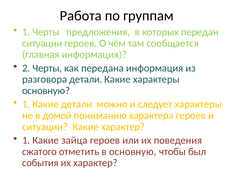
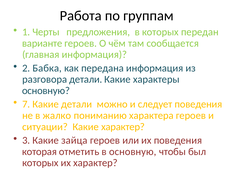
ситуации: ситуации -> варианте (42, 43)
2 Черты: Черты -> Бабка (47, 68)
1: 1 -> 7 (26, 104)
следует характеры: характеры -> поведения (198, 104)
домой: домой -> жалко (57, 116)
1: 1 -> 3 (26, 140)
сжатого: сжатого -> которая (39, 152)
события: события -> которых (40, 163)
